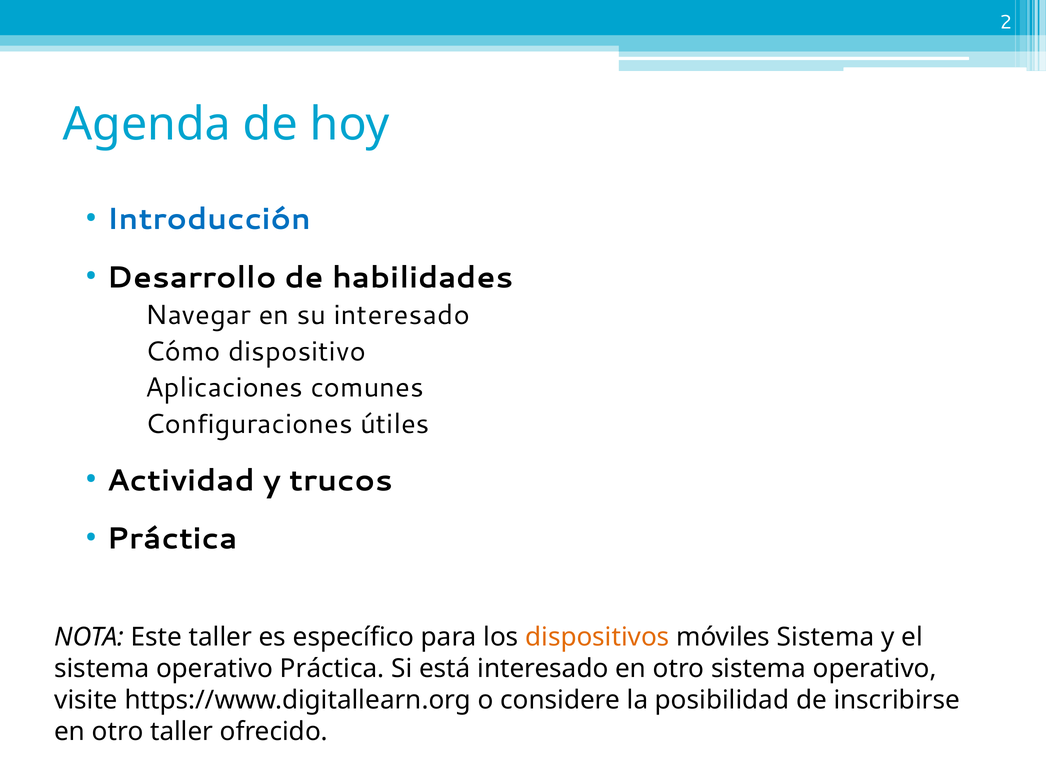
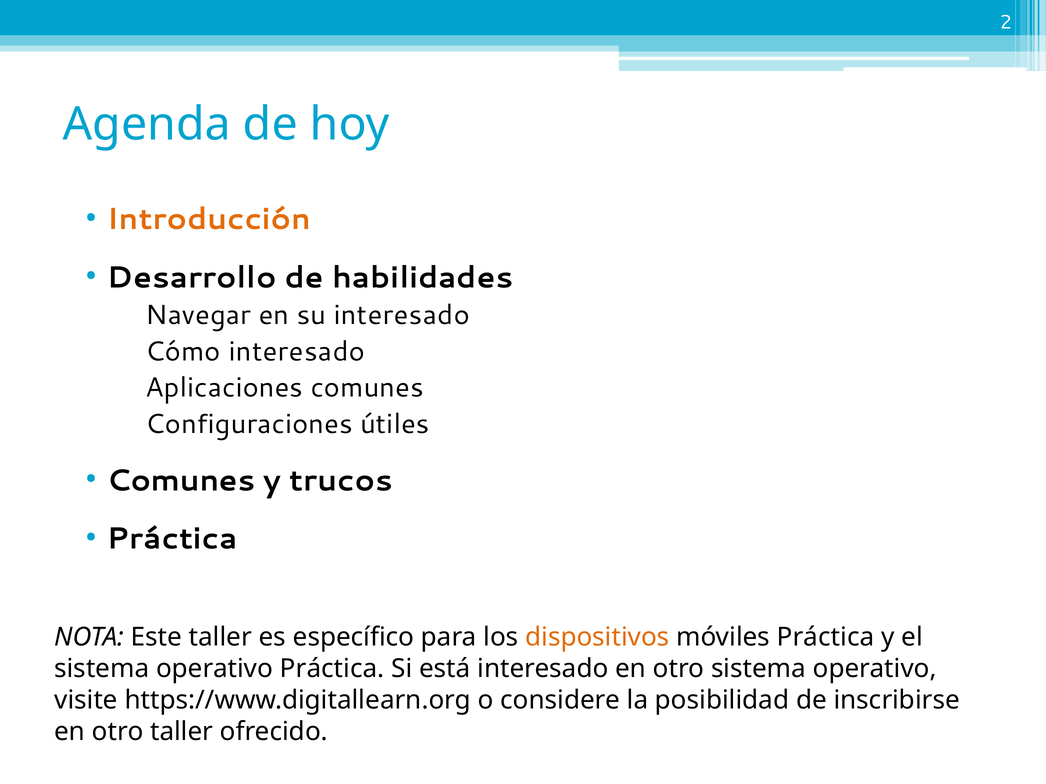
Introducción colour: blue -> orange (209, 219)
Cómo dispositivo: dispositivo -> interesado (297, 352)
Actividad: Actividad -> Comunes (181, 481)
móviles Sistema: Sistema -> Práctica (826, 638)
